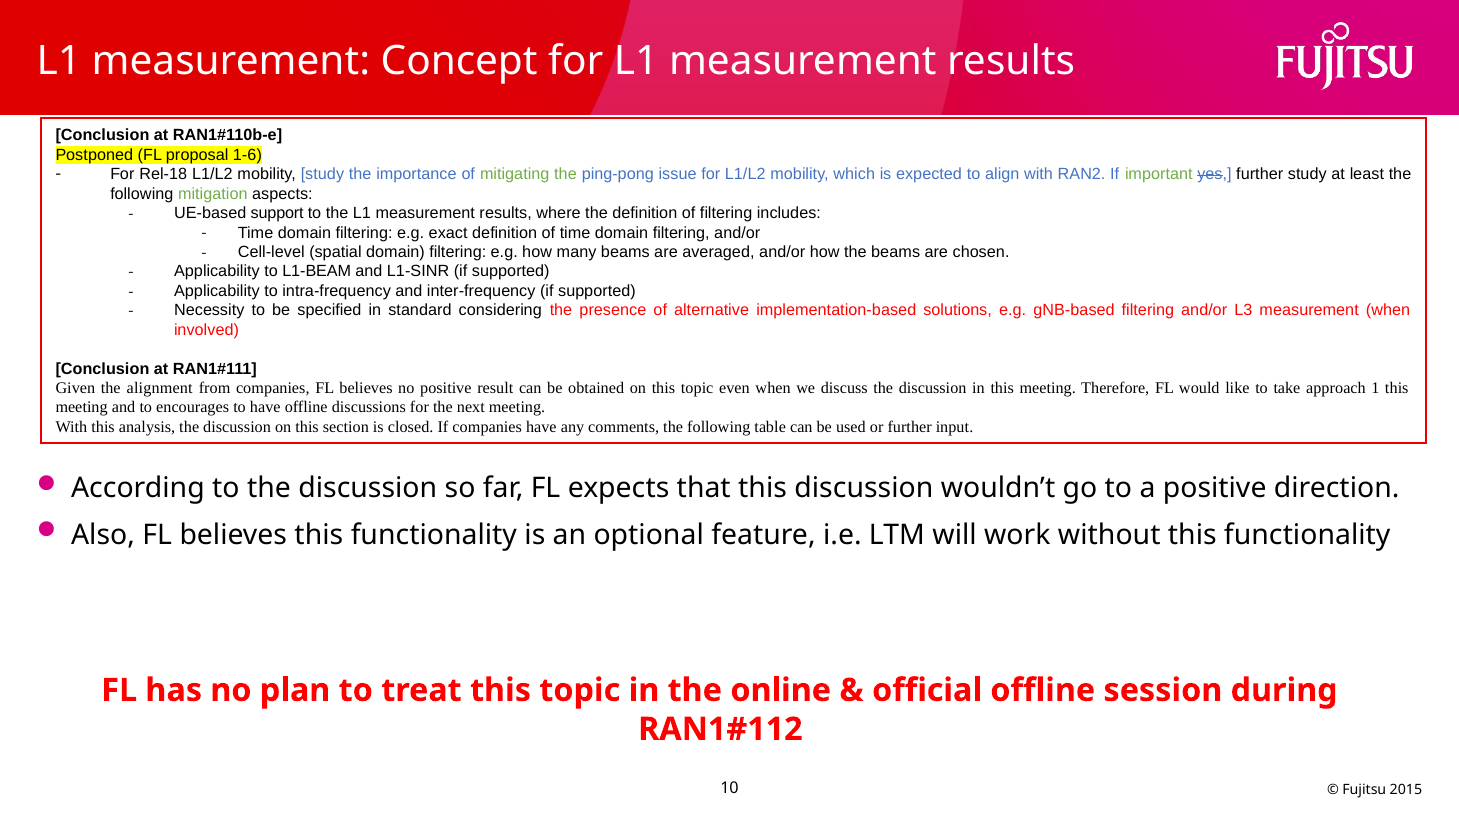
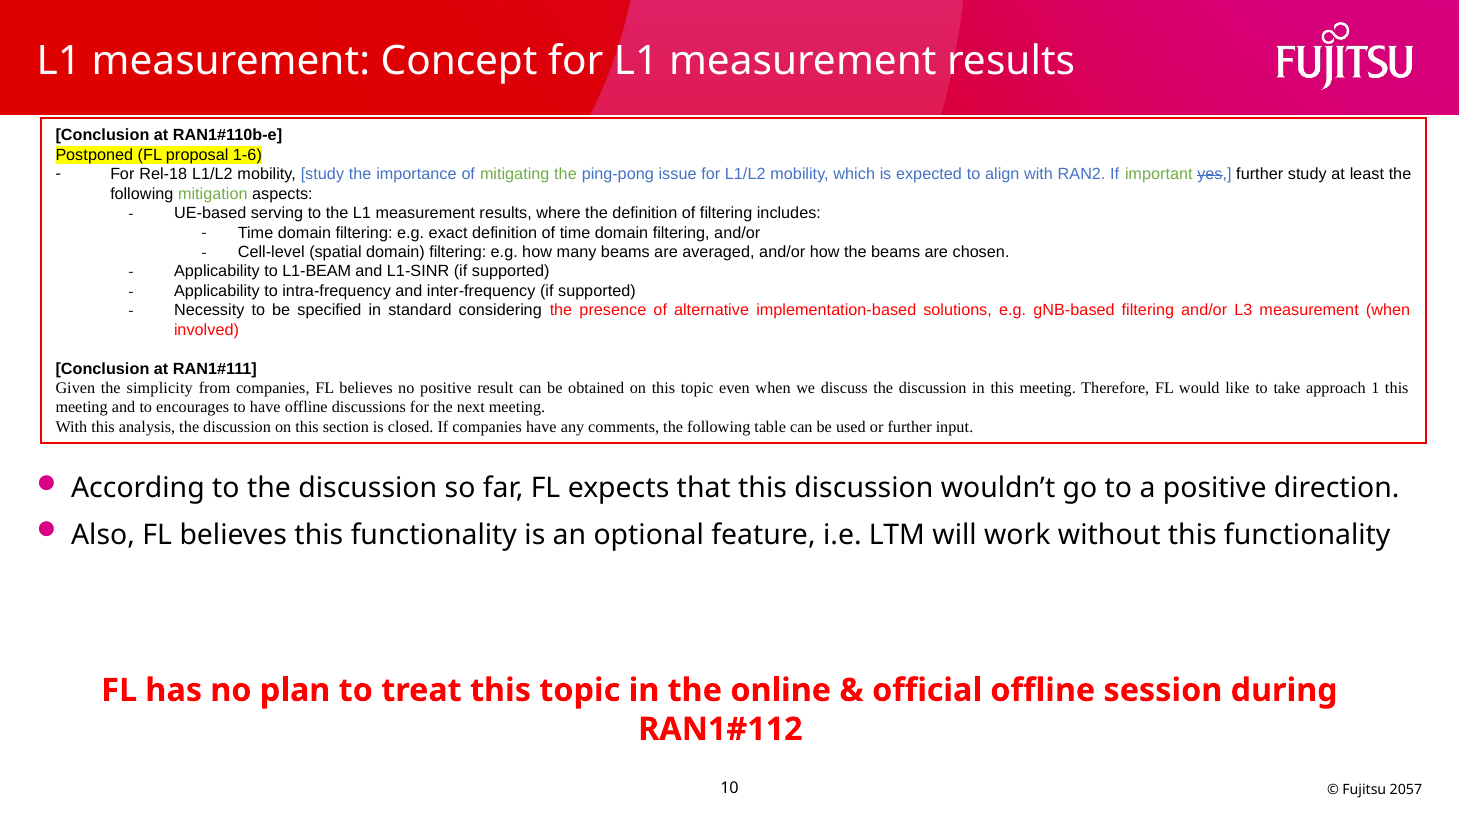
support: support -> serving (277, 213)
alignment: alignment -> simplicity (160, 388)
2015: 2015 -> 2057 (1406, 790)
